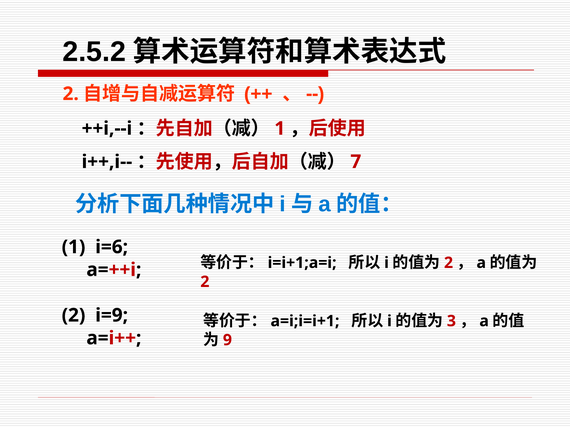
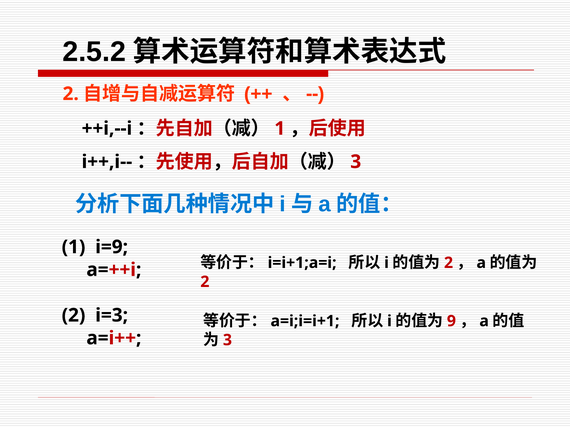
7: 7 -> 3 (356, 162)
i=6: i=6 -> i=9 (112, 247)
i=9: i=9 -> i=3 (112, 316)
3: 3 -> 9 (451, 321)
9: 9 -> 3 (227, 340)
